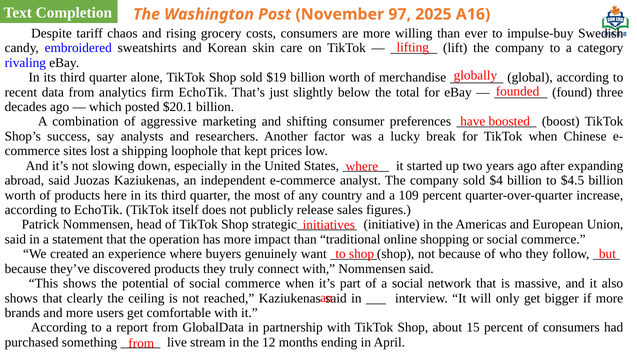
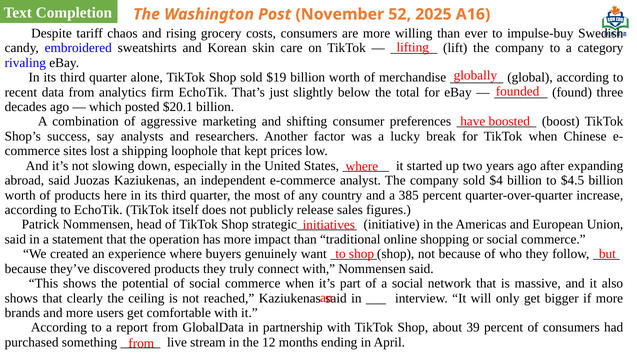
97: 97 -> 52 (400, 14)
109: 109 -> 385 (409, 195)
15: 15 -> 39 (473, 328)
